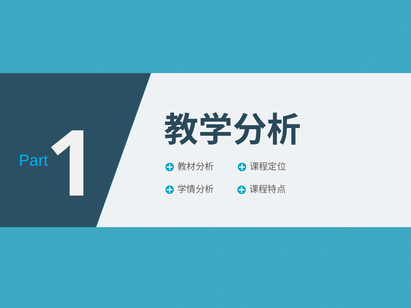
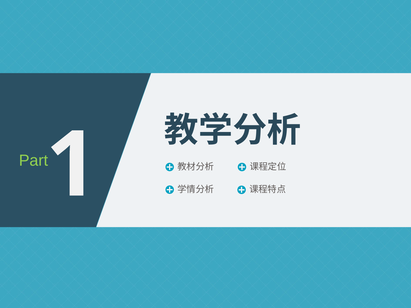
Part colour: light blue -> light green (33, 161)
